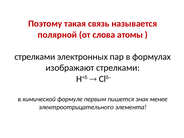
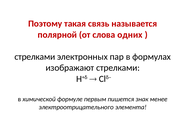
атомы: атомы -> одних (130, 35)
